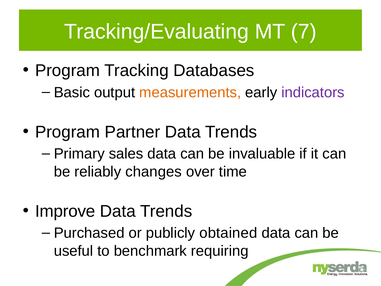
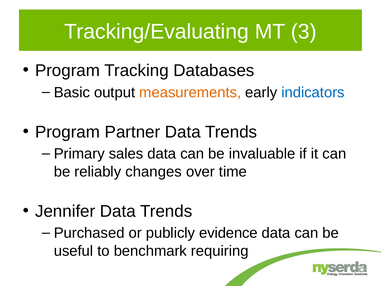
7: 7 -> 3 (304, 32)
indicators colour: purple -> blue (313, 92)
Improve: Improve -> Jennifer (65, 211)
obtained: obtained -> evidence (228, 233)
